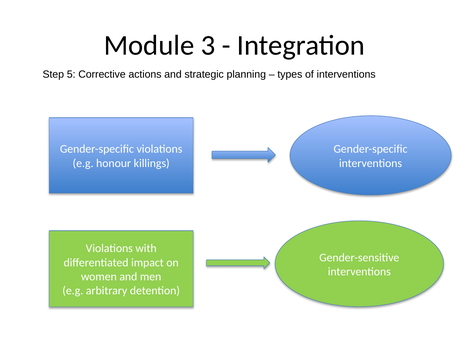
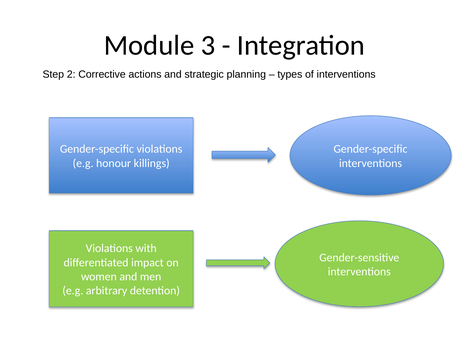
5: 5 -> 2 (71, 74)
